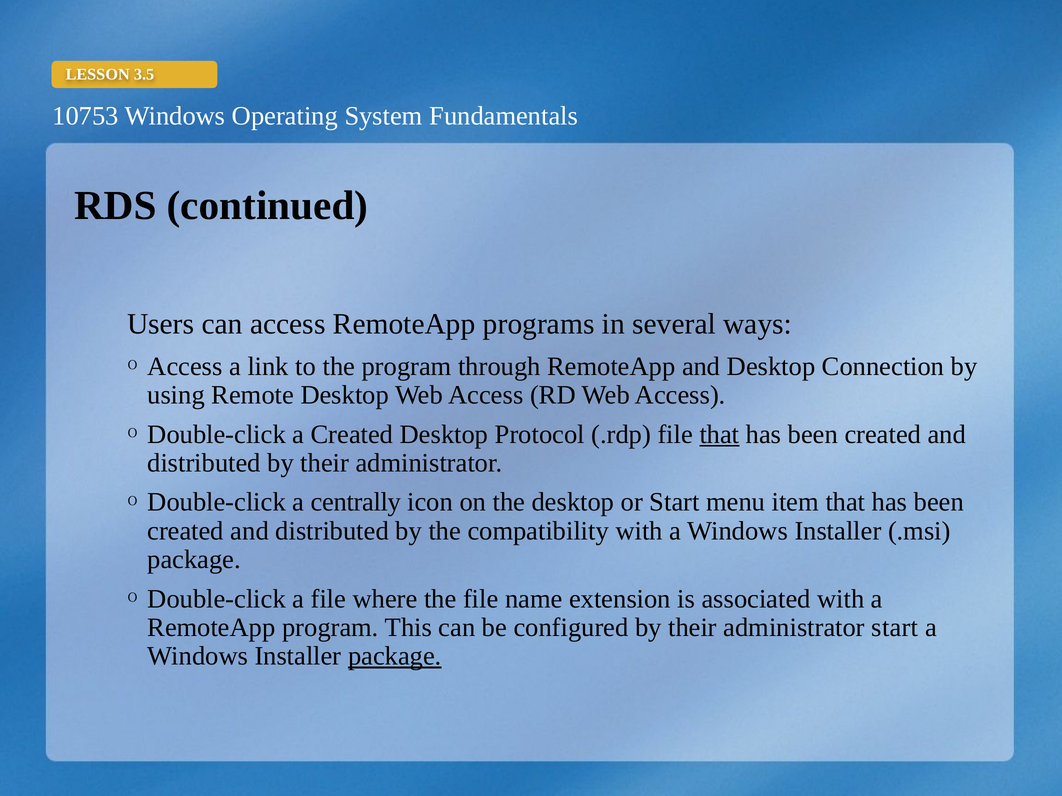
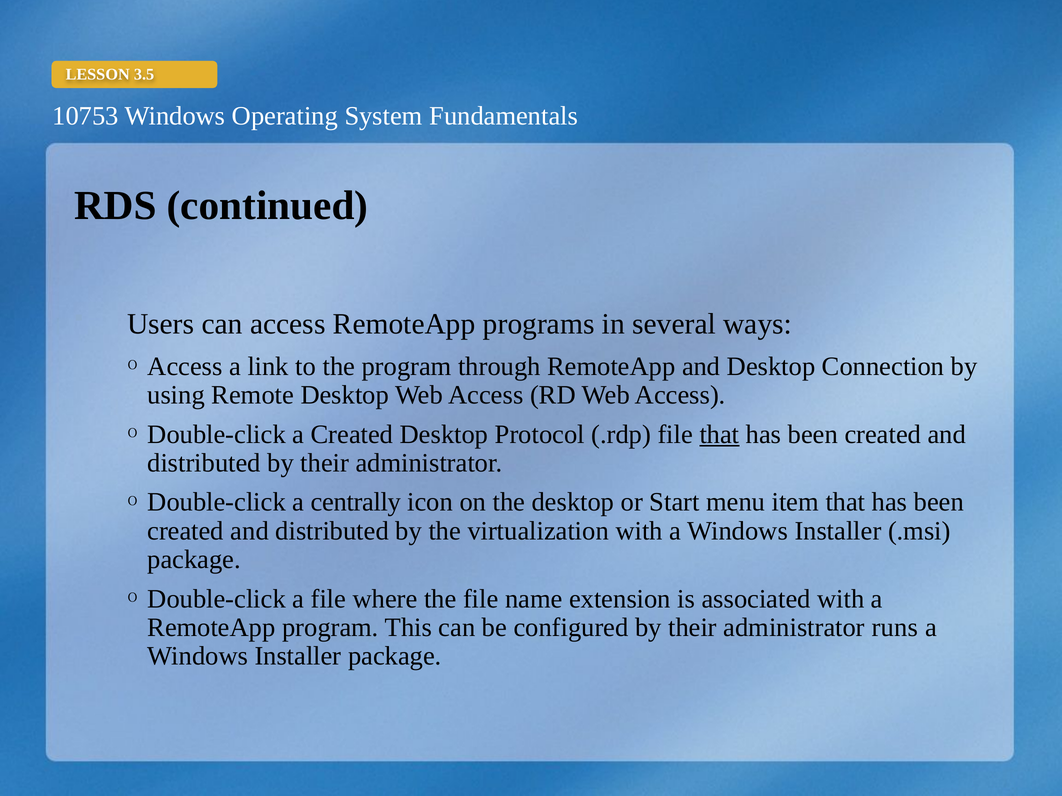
compatibility: compatibility -> virtualization (538, 531)
administrator start: start -> runs (895, 628)
package underline: present -> none (395, 657)
